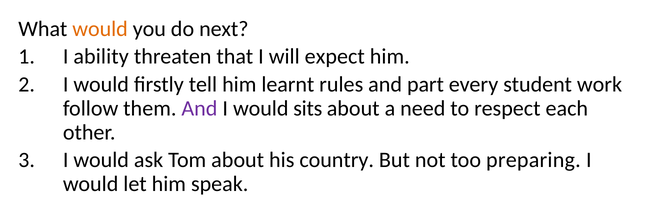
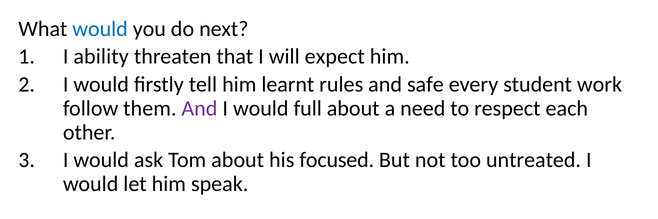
would colour: orange -> blue (100, 29)
part: part -> safe (425, 85)
sits: sits -> full (308, 109)
country: country -> focused (337, 160)
preparing: preparing -> untreated (534, 160)
